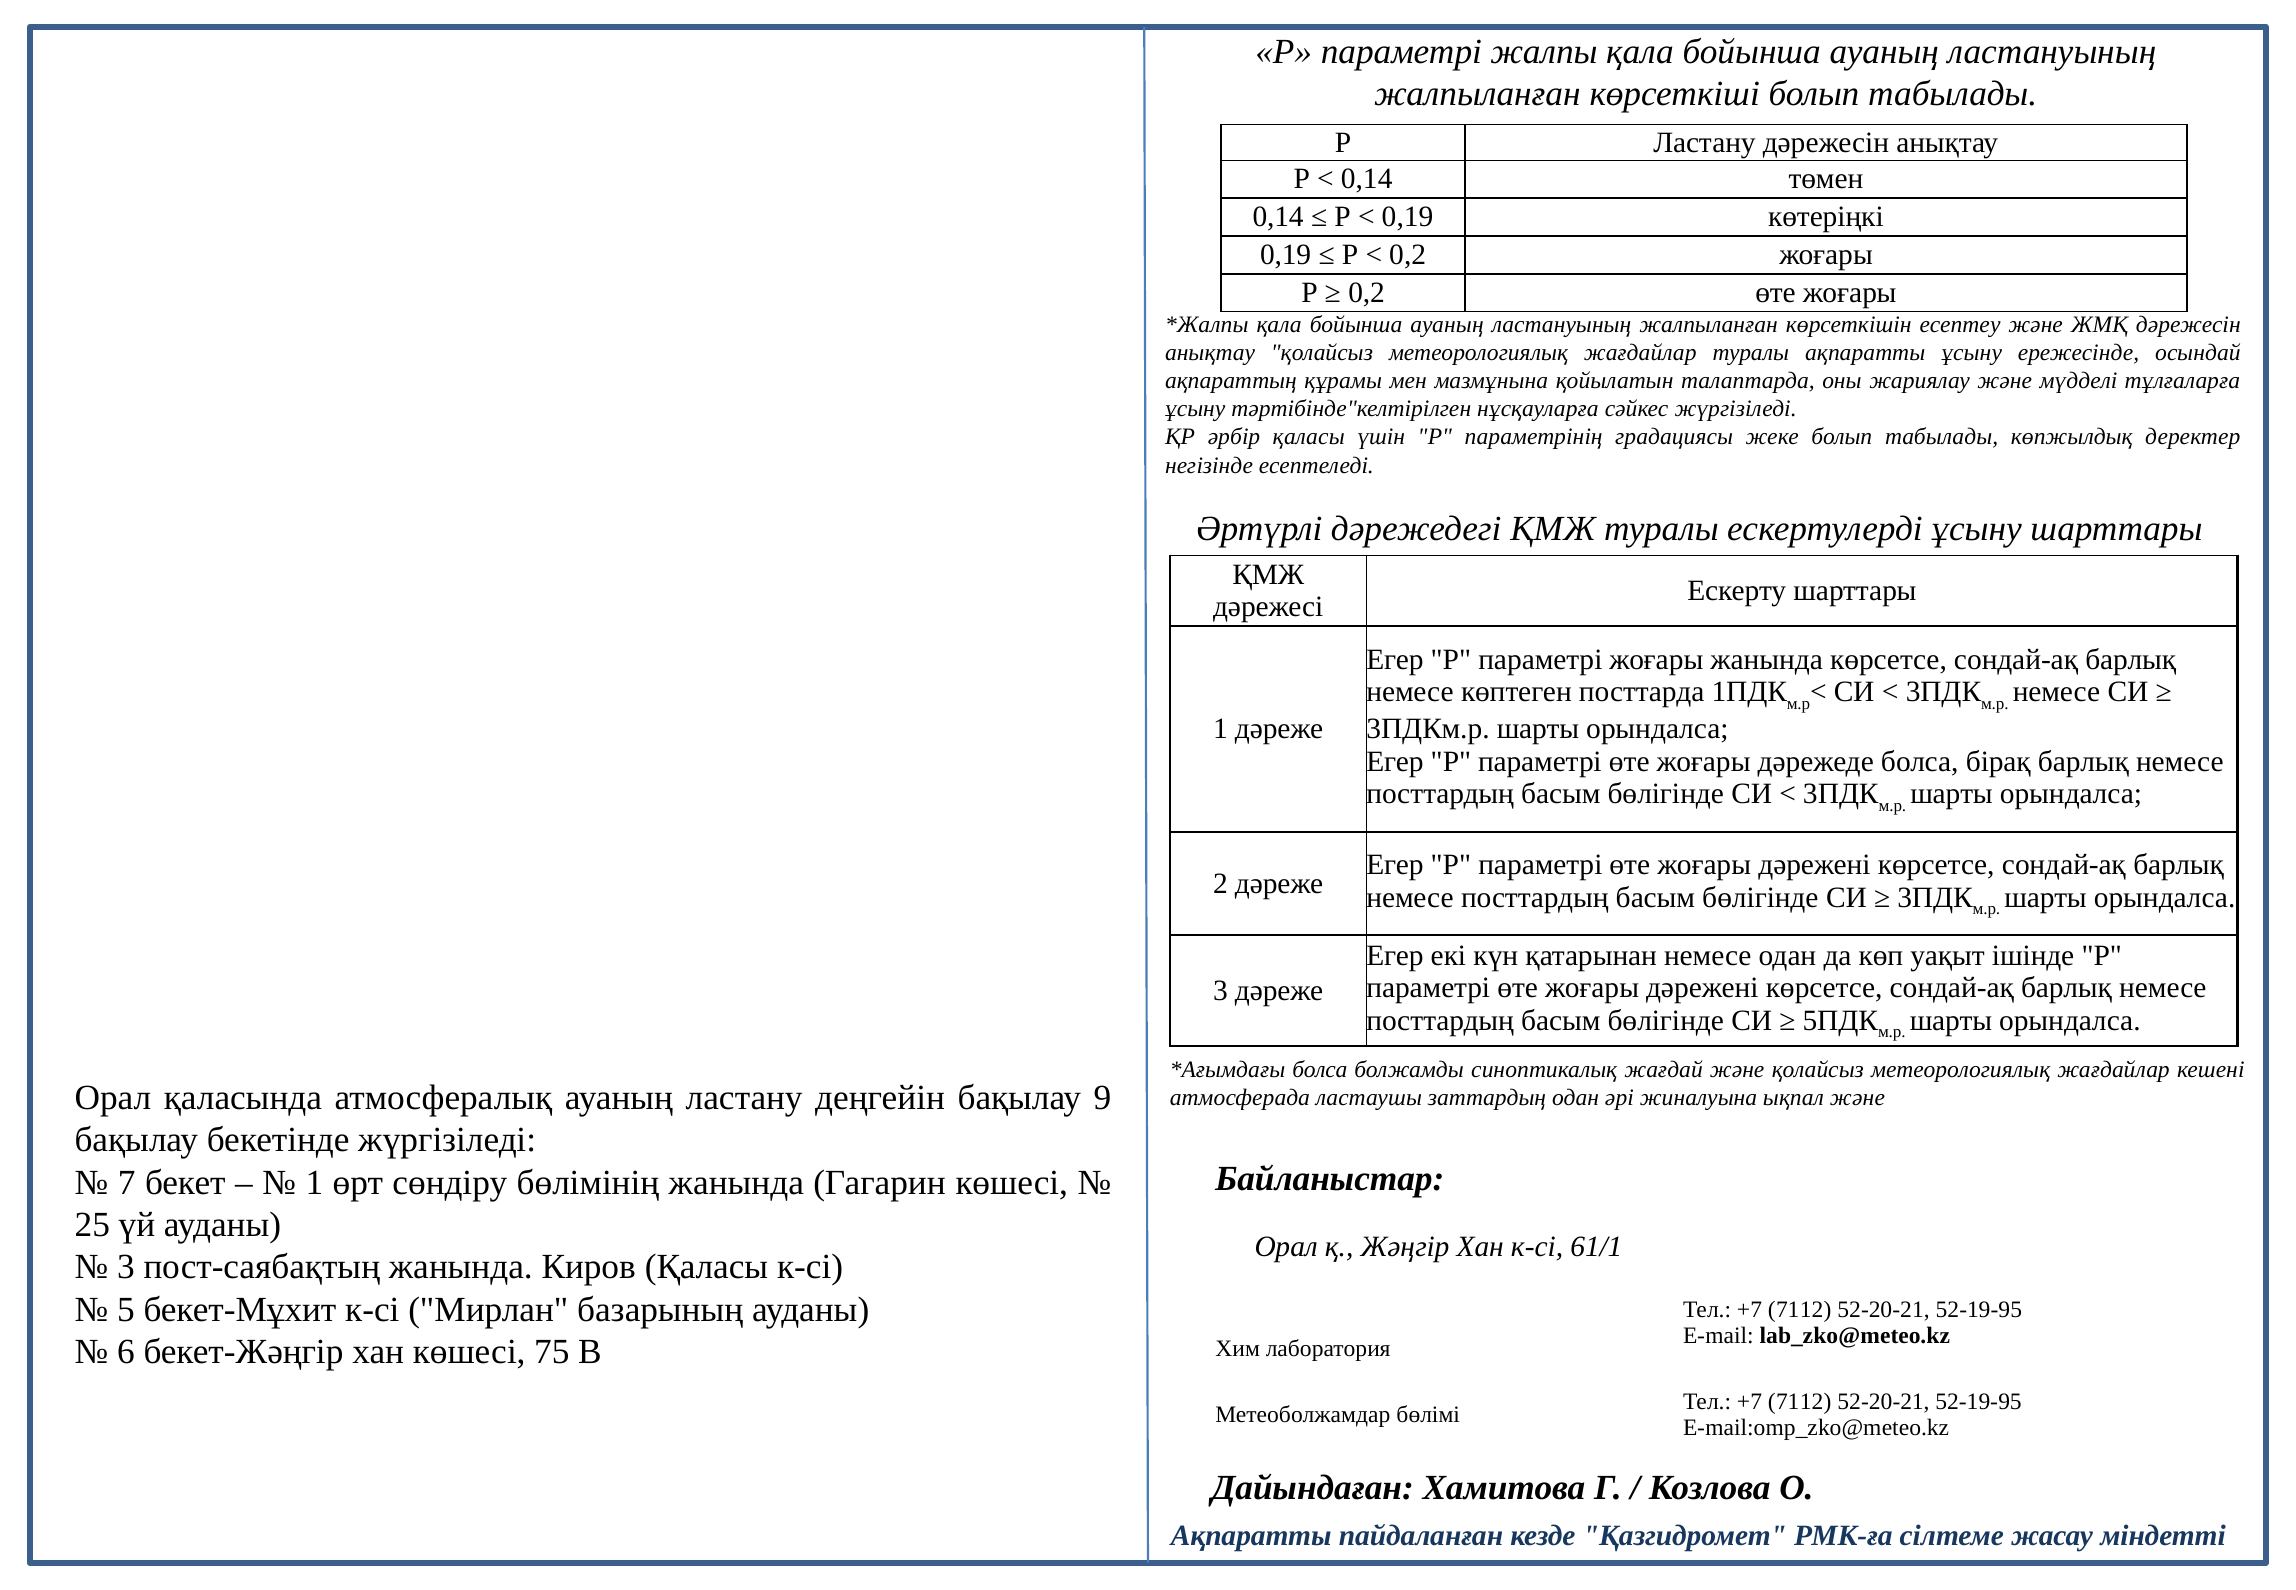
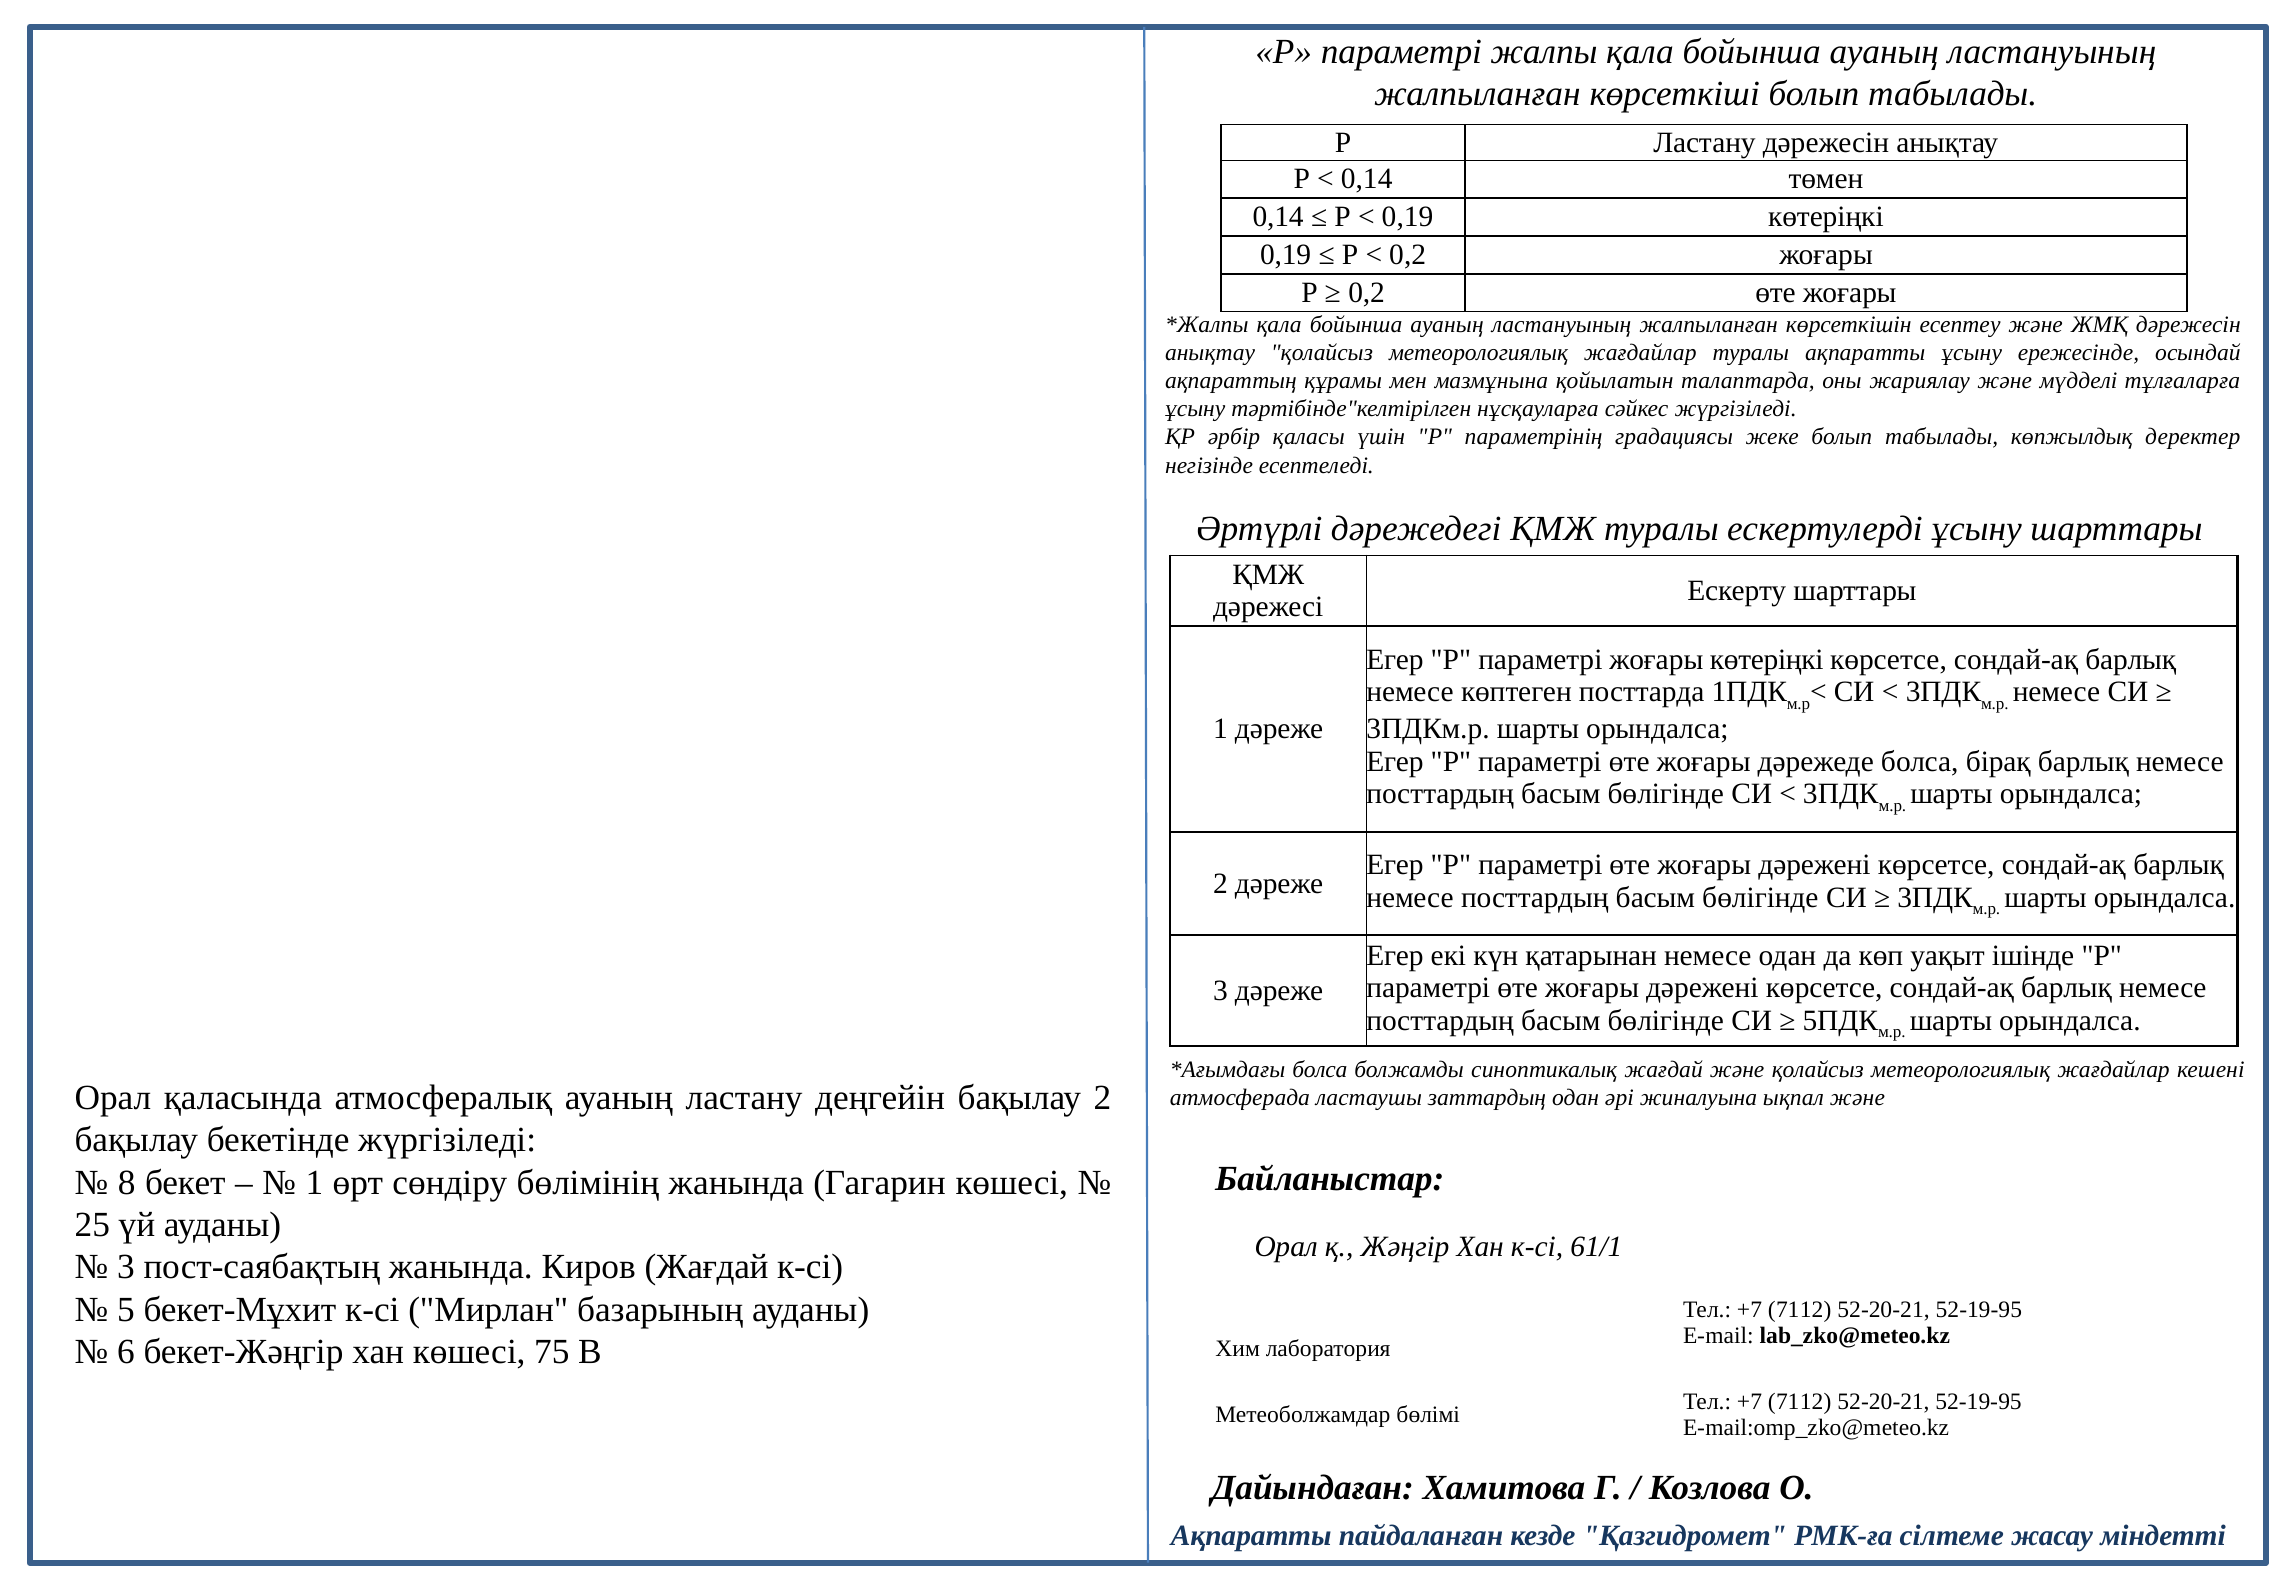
жоғары жанында: жанында -> көтеріңкі (1767, 659)
бақылау 9: 9 -> 2 (1102, 1097)
7: 7 -> 8 (127, 1182)
Киров Қаласы: Қаласы -> Жағдай (707, 1267)
